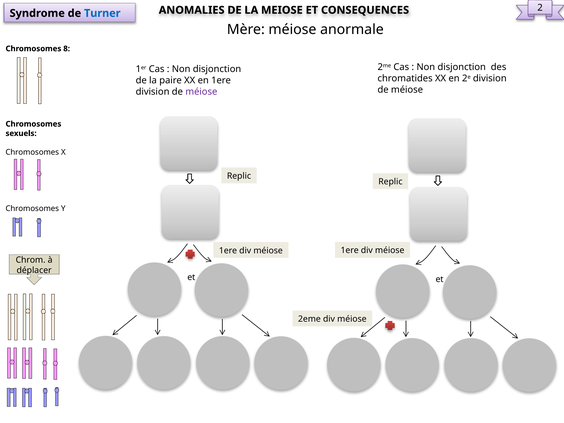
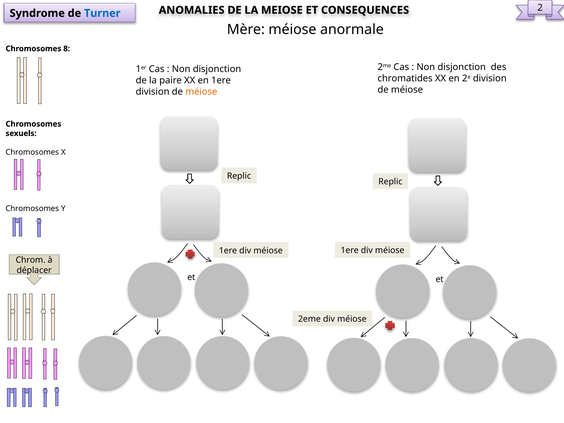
méiose colour: purple -> orange (201, 92)
